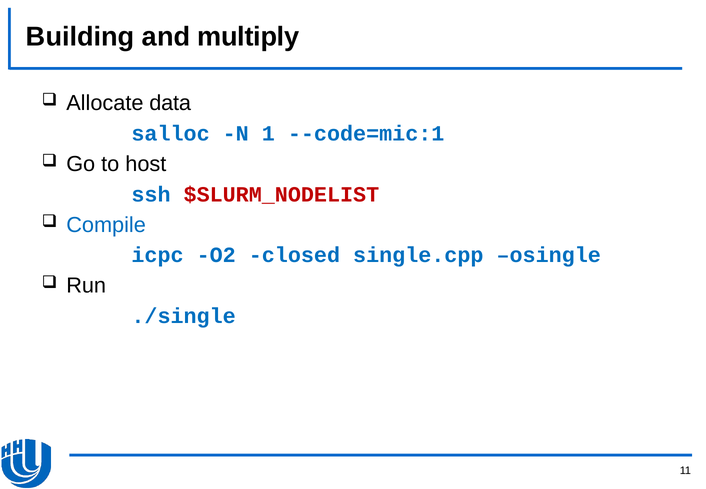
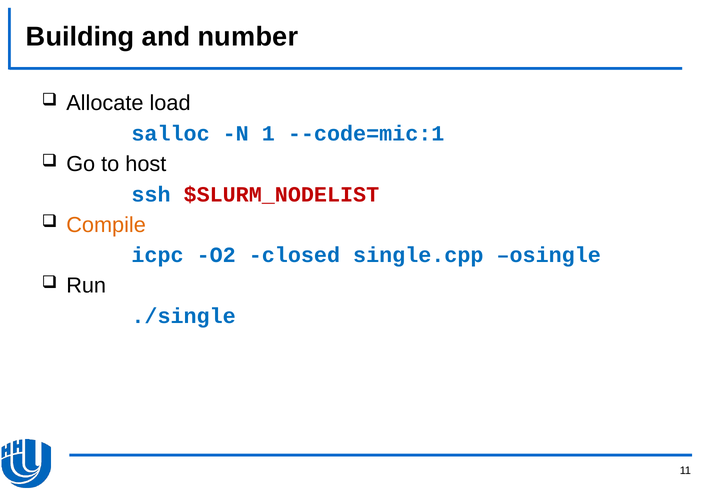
multiply: multiply -> number (248, 37)
data: data -> load (170, 103)
Compile colour: blue -> orange (106, 225)
